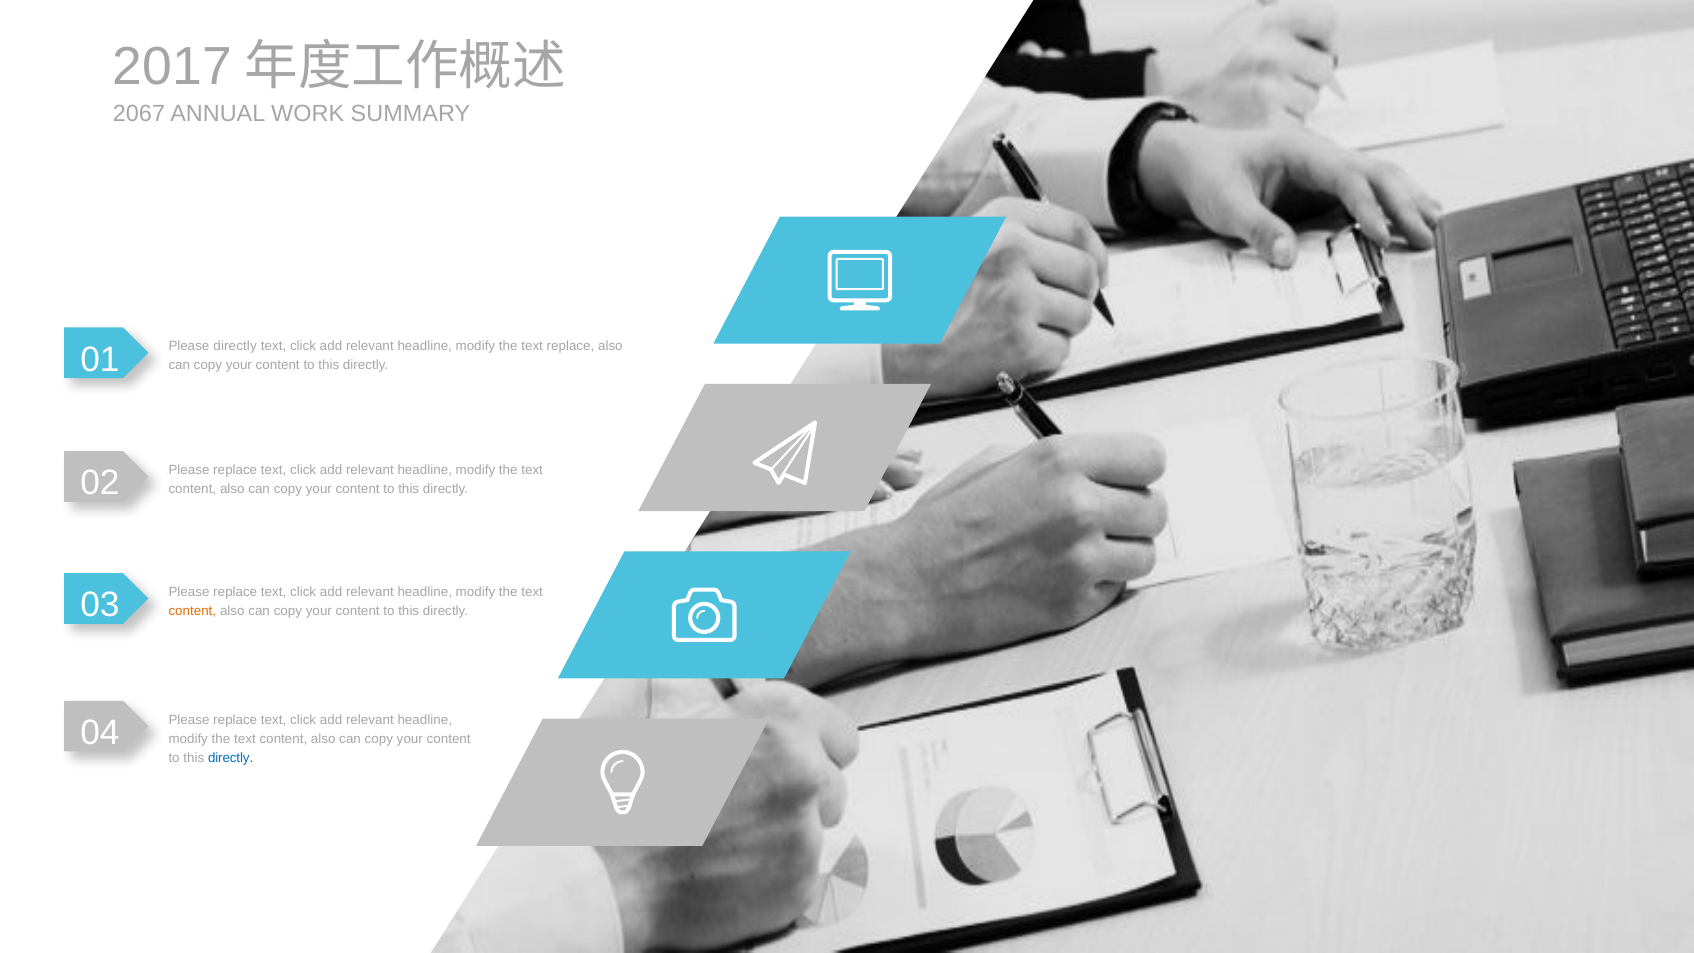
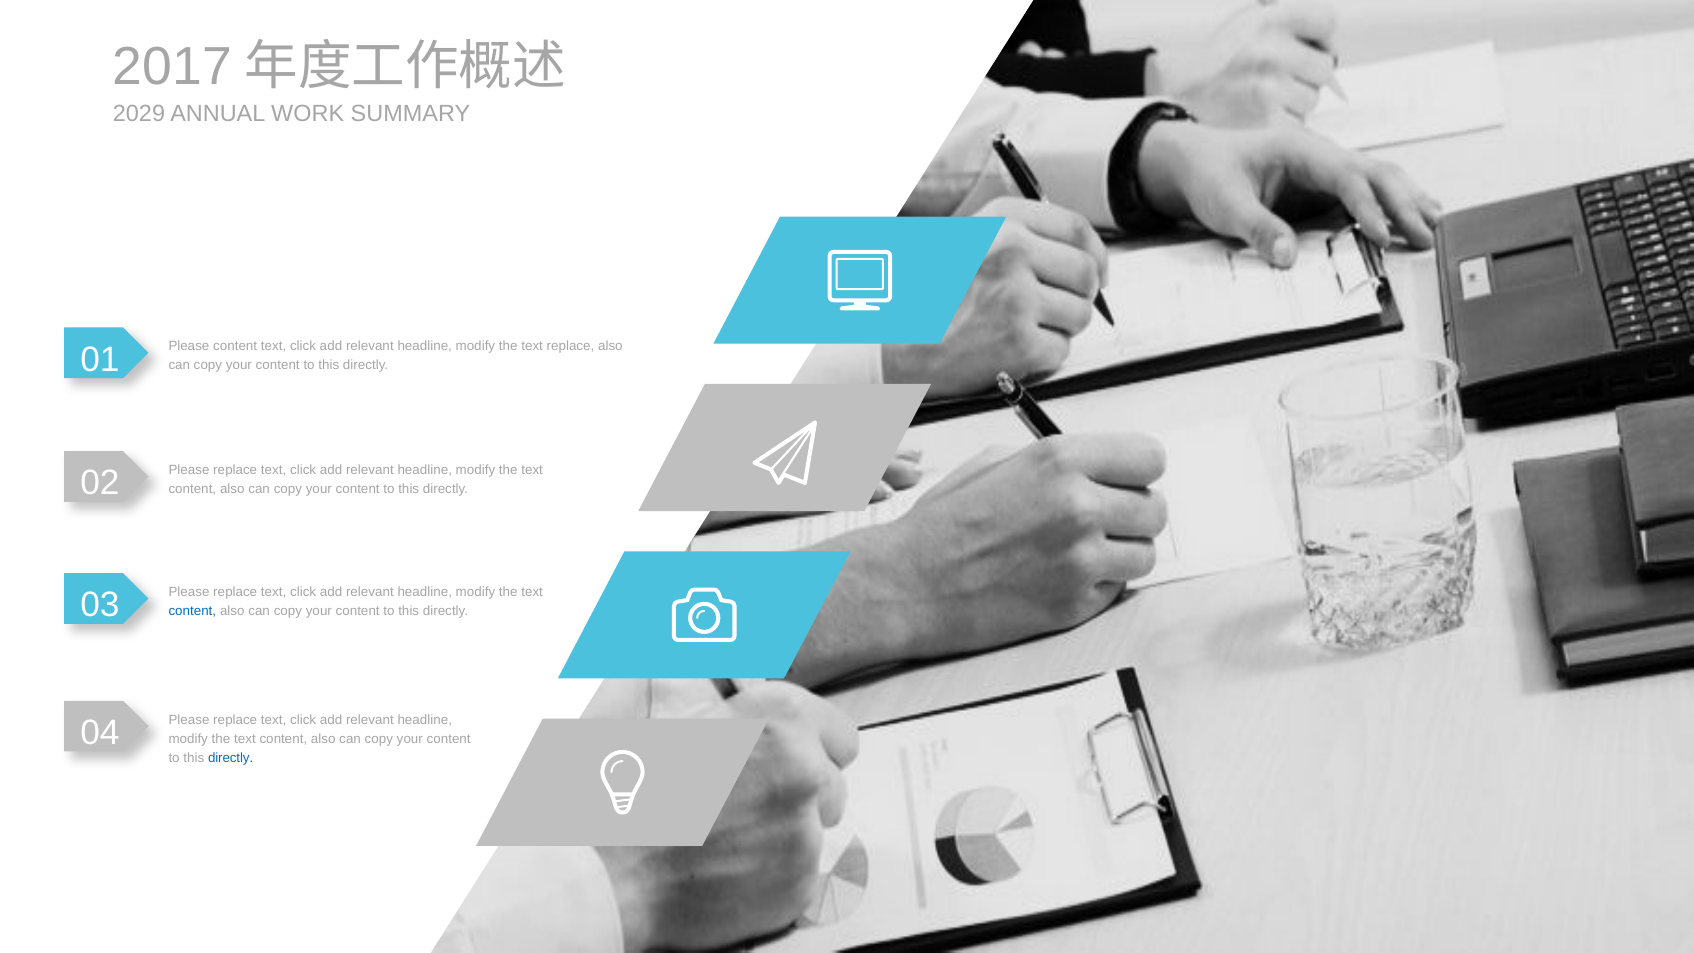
2067: 2067 -> 2029 (139, 114)
Please directly: directly -> content (235, 346)
content colour: orange -> blue (192, 611)
